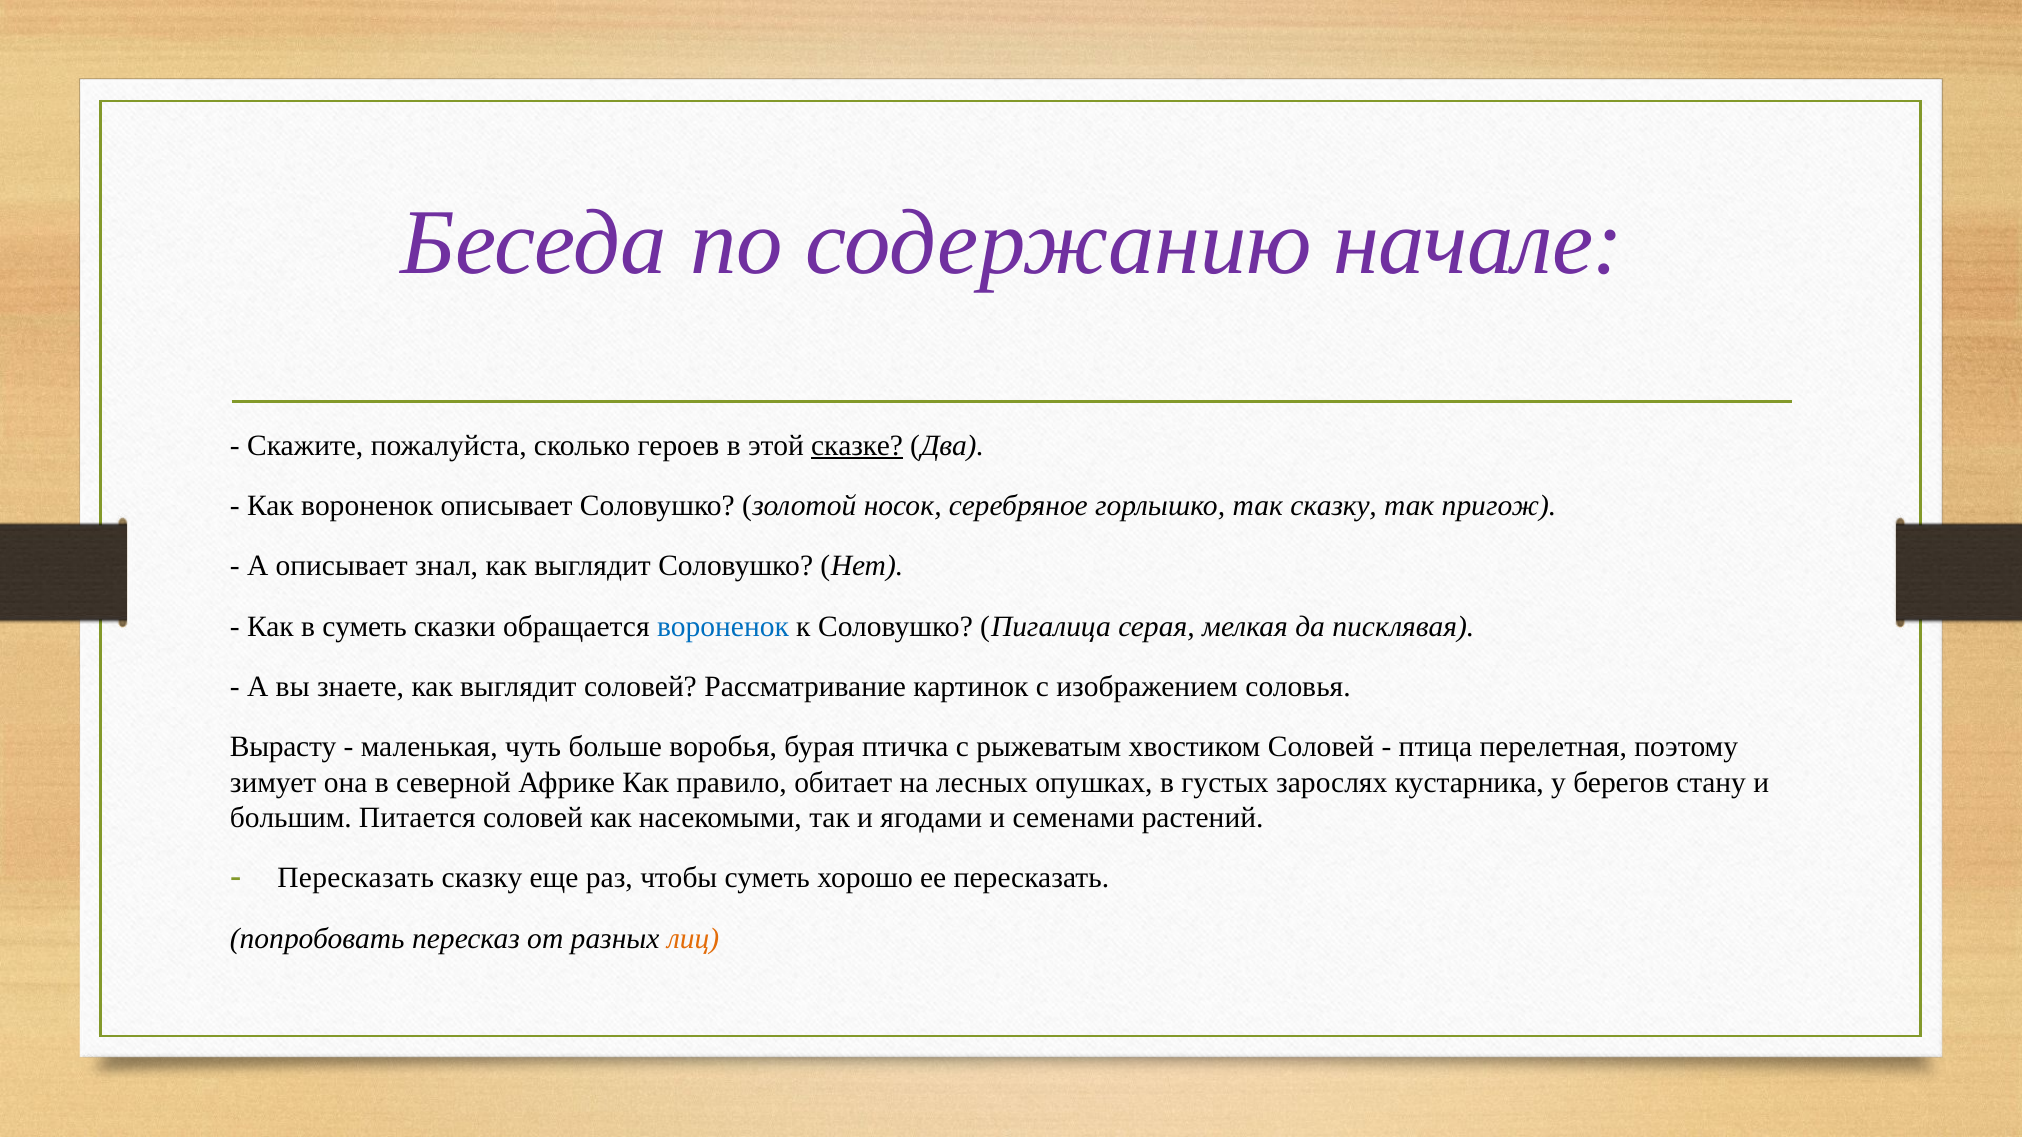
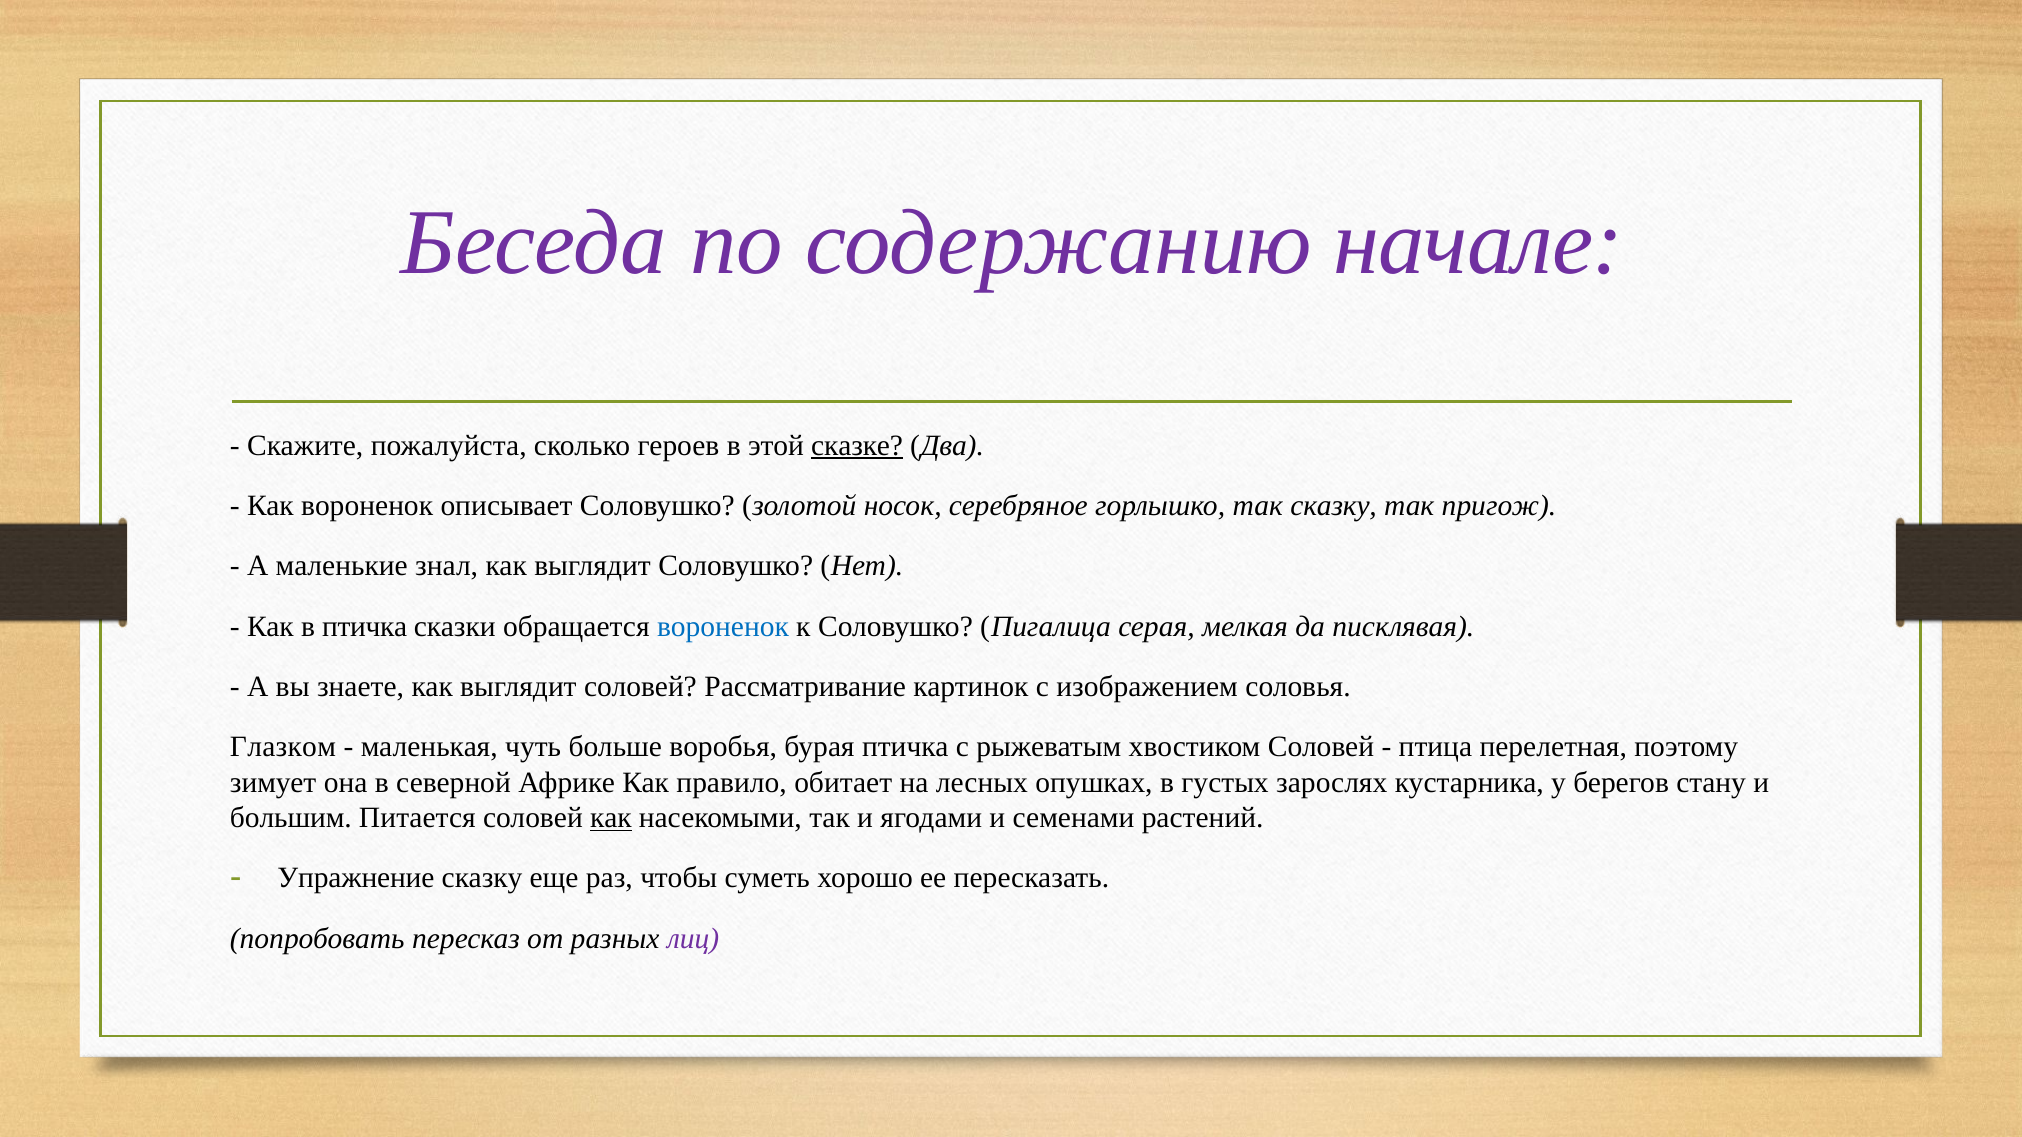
А описывает: описывает -> маленькие (342, 566)
в суметь: суметь -> птичка (365, 627)
Вырасту: Вырасту -> Глазком (283, 747)
как underline: none -> present (611, 818)
Пересказать: Пересказать -> Упражнение (356, 878)
лиц colour: orange -> purple (693, 939)
